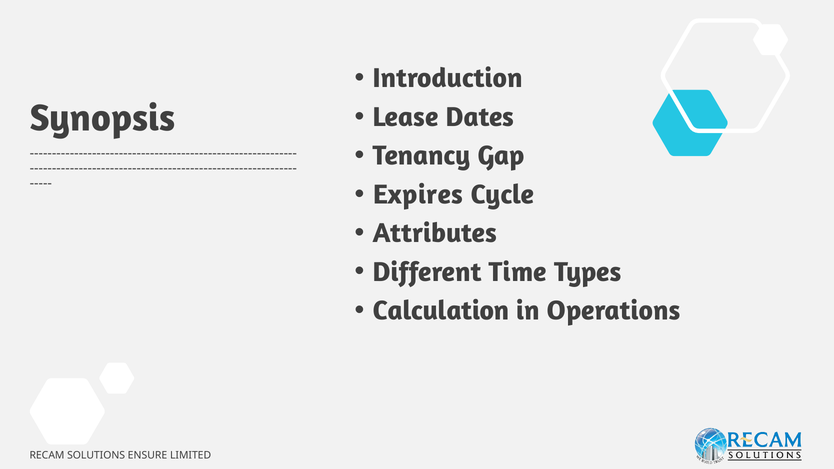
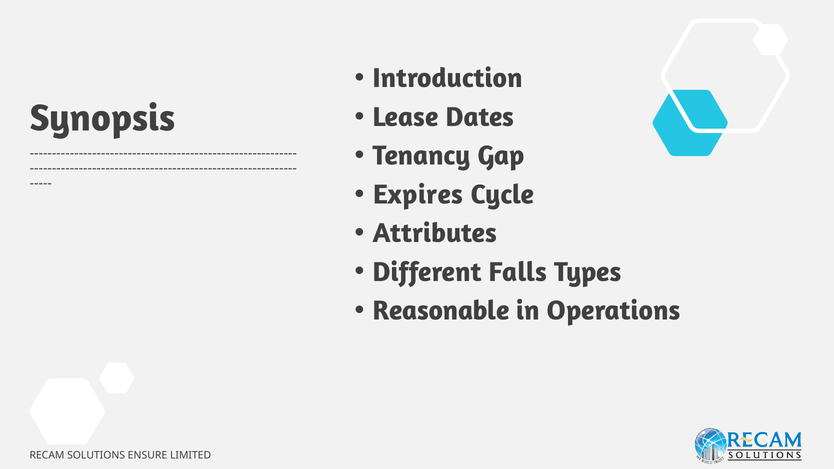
Time: Time -> Falls (518, 272)
Calculation: Calculation -> Reasonable (441, 311)
